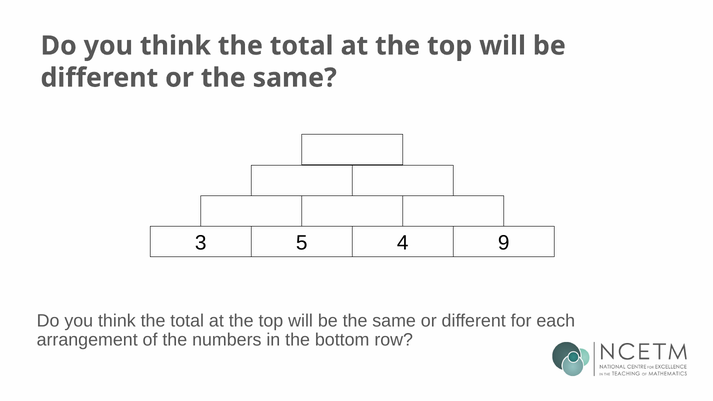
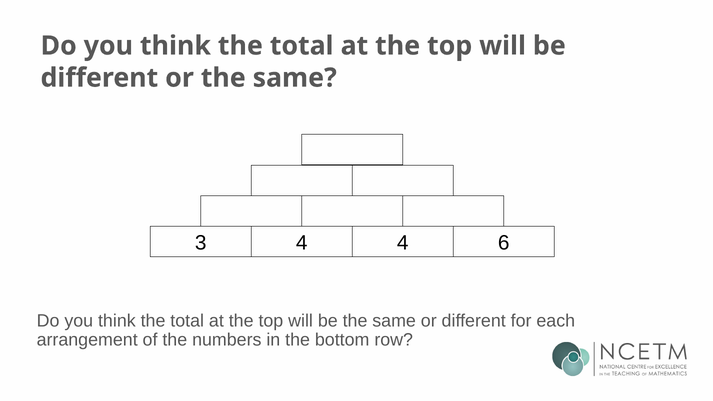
3 5: 5 -> 4 (302, 243)
9: 9 -> 6 (504, 243)
